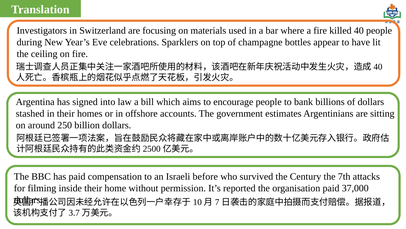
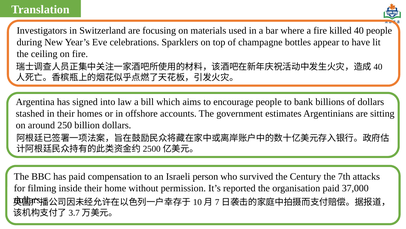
before: before -> person (205, 176)
